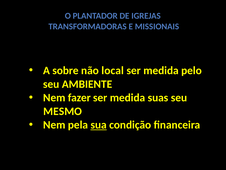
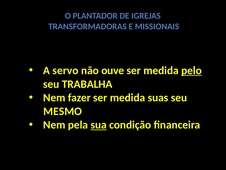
sobre: sobre -> servo (65, 70)
local: local -> ouve (113, 70)
pelo underline: none -> present (191, 70)
AMBIENTE: AMBIENTE -> TRABALHA (87, 84)
